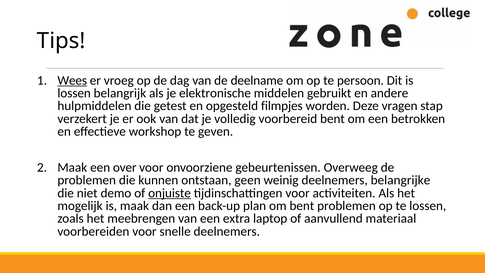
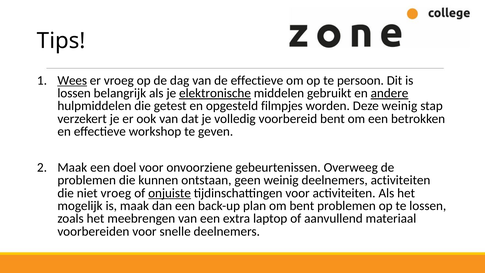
de deelname: deelname -> effectieve (257, 80)
elektronische underline: none -> present (215, 93)
andere underline: none -> present (390, 93)
Deze vragen: vragen -> weinig (399, 106)
over: over -> doel (125, 167)
deelnemers belangrijke: belangrijke -> activiteiten (401, 180)
niet demo: demo -> vroeg (116, 193)
